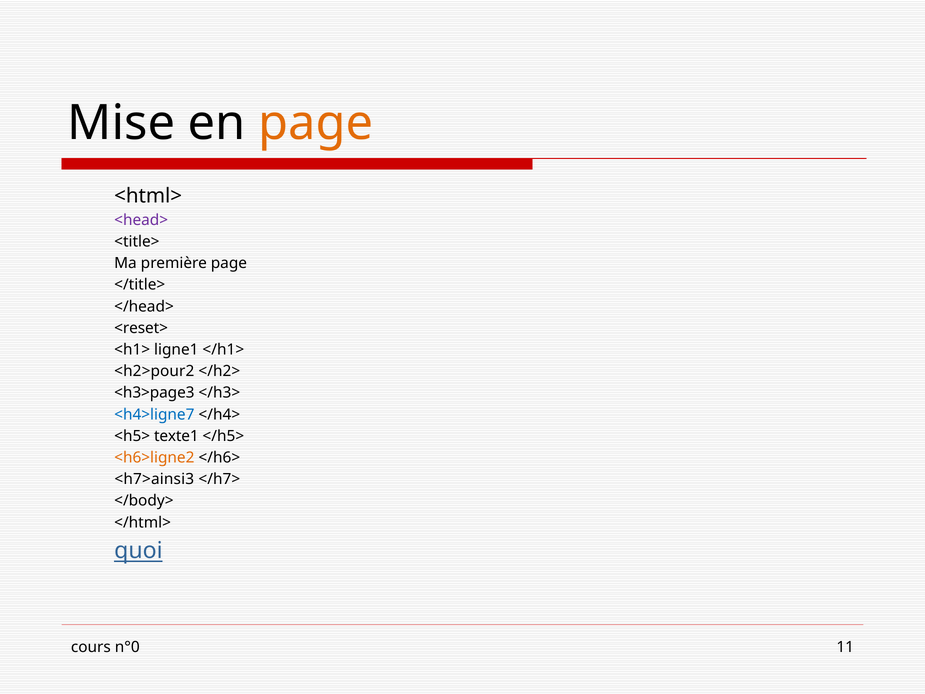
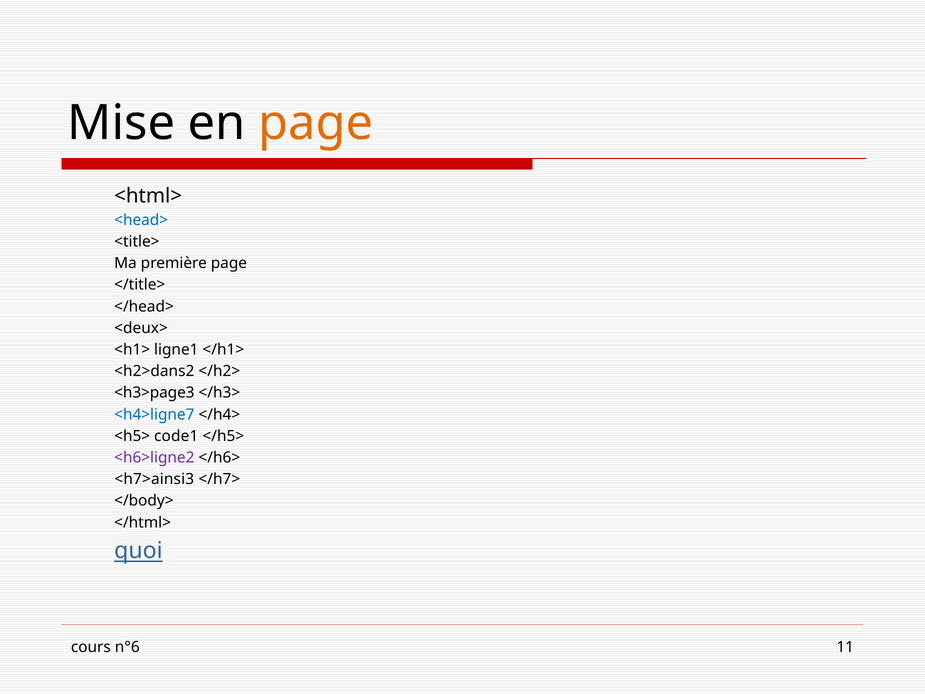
<head> colour: purple -> blue (141, 220)
<reset>: <reset> -> <deux> (141, 328)
<h2>pour2: <h2>pour2 -> <h2>dans2 (154, 371)
texte1: texte1 -> code1 (176, 436)
<h6>ligne2 colour: orange -> purple (154, 458)
n°0: n°0 -> n°6 (127, 647)
